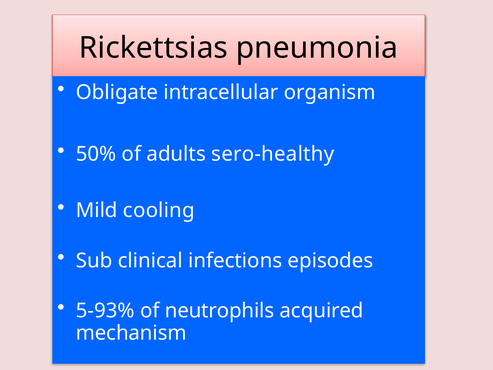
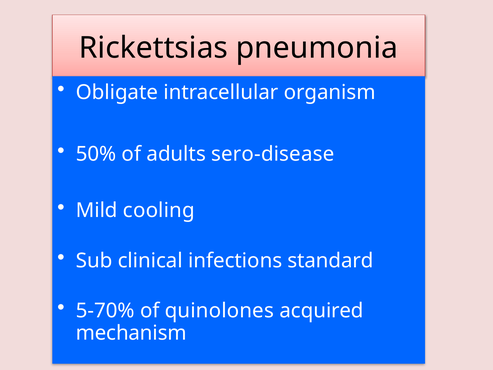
sero-healthy: sero-healthy -> sero-disease (273, 154)
episodes: episodes -> standard (330, 260)
5-93%: 5-93% -> 5-70% (105, 311)
neutrophils: neutrophils -> quinolones (219, 311)
